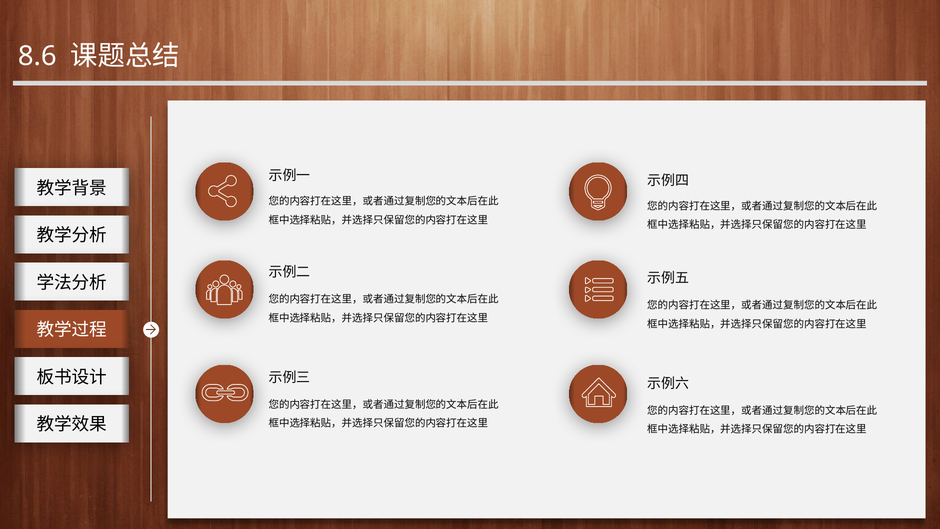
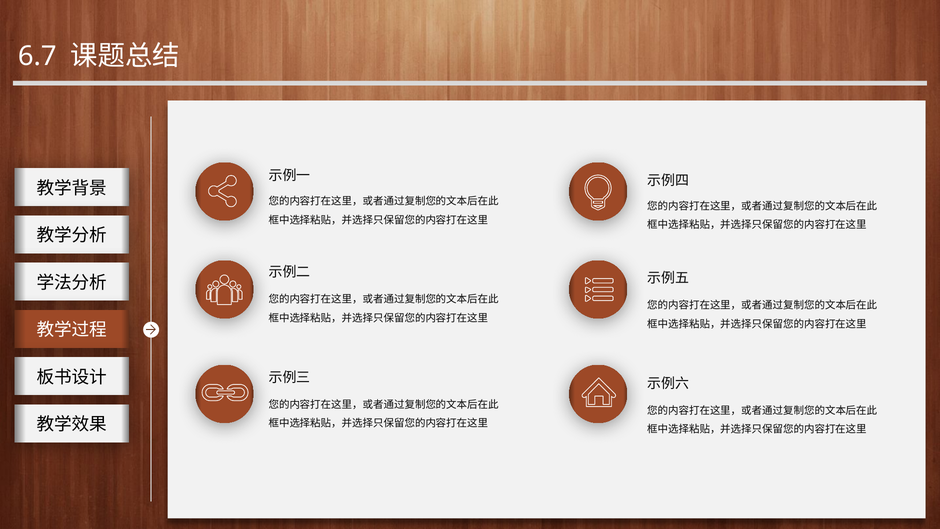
8.6: 8.6 -> 6.7 (37, 56)
